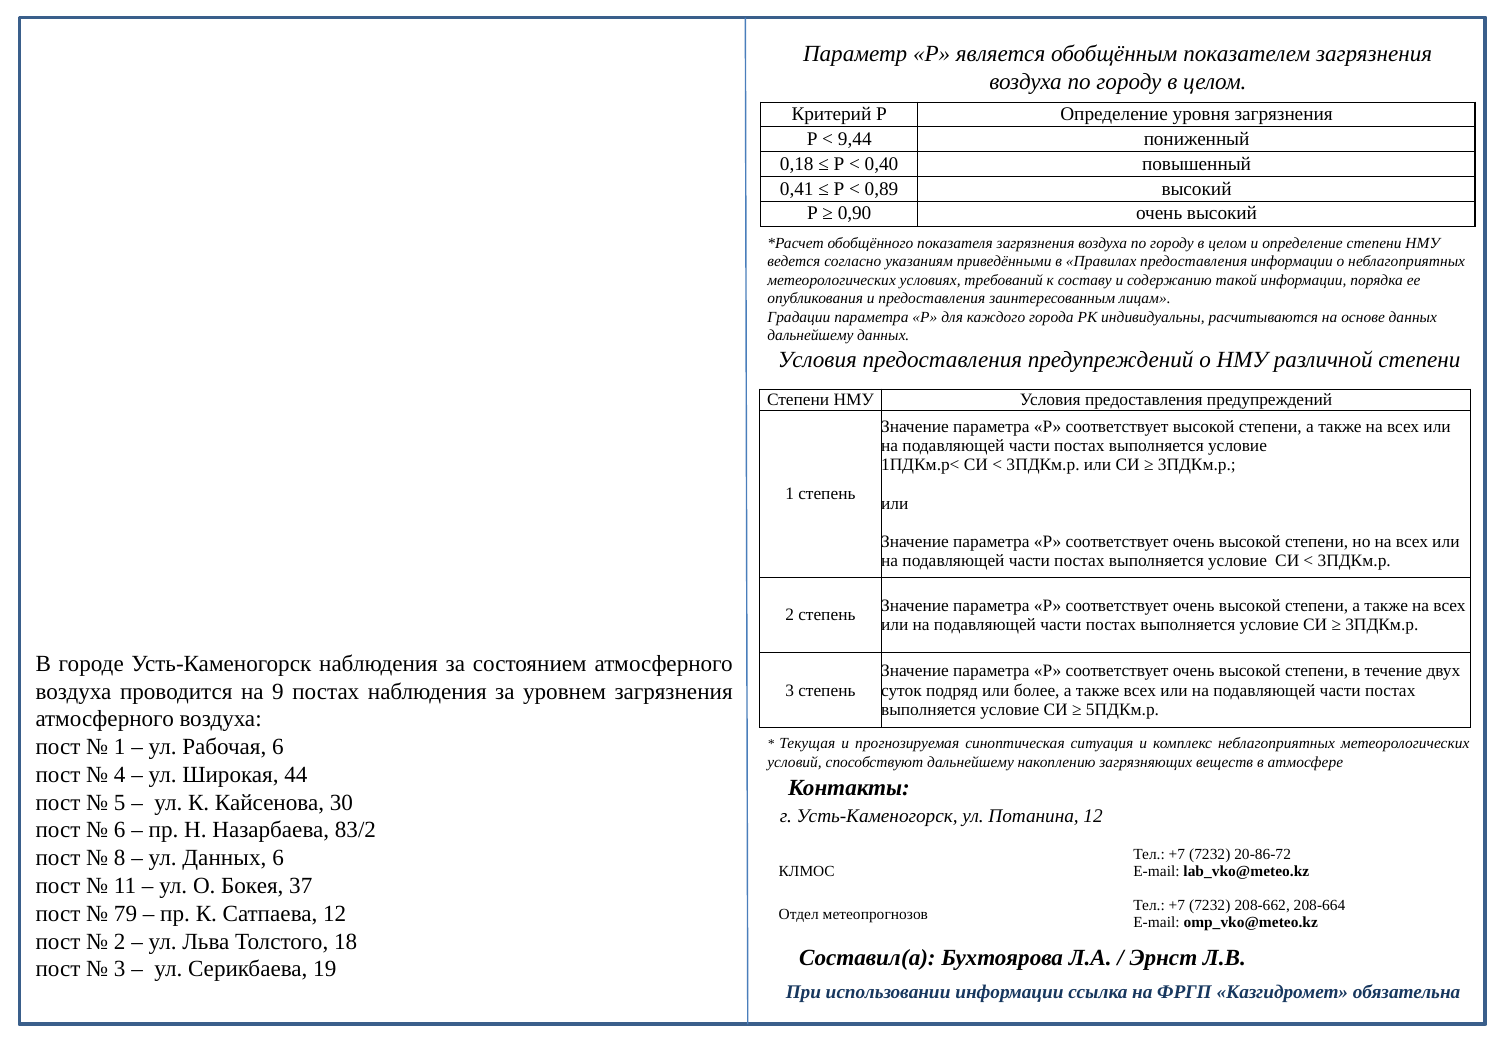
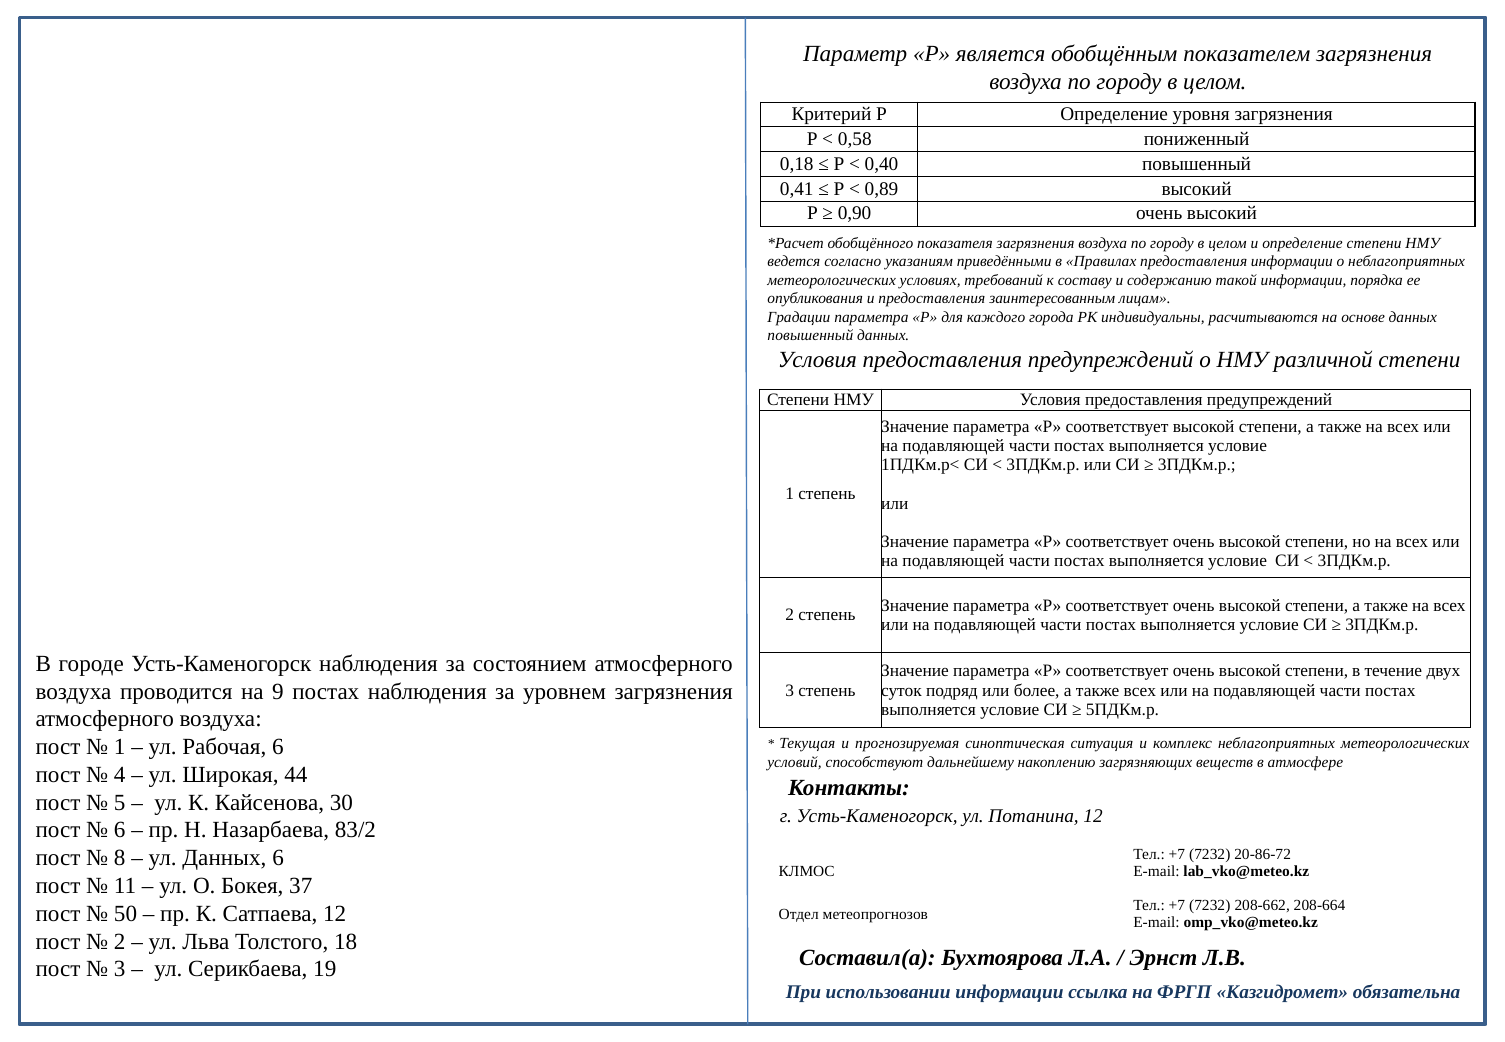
9,44: 9,44 -> 0,58 (855, 139)
дальнейшему: дальнейшему -> повышенный (810, 336)
79: 79 -> 50 (126, 914)
